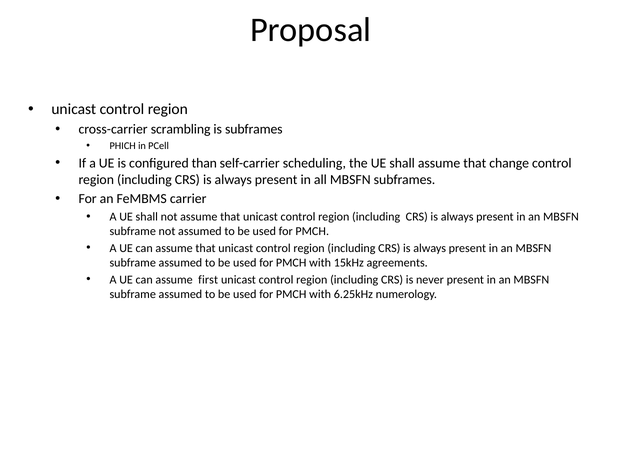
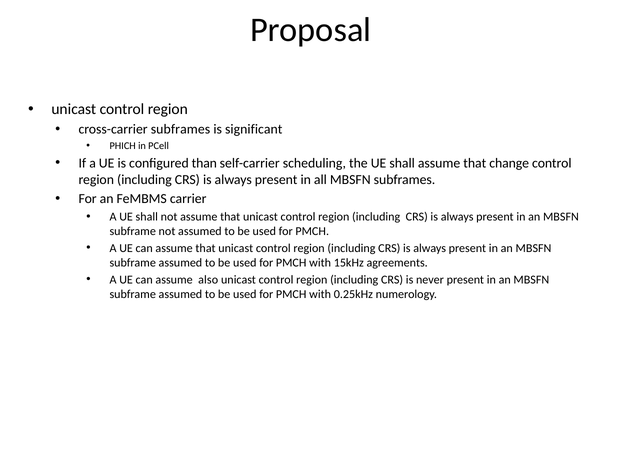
cross-carrier scrambling: scrambling -> subframes (181, 129)
is subframes: subframes -> significant (254, 129)
first: first -> also (208, 280)
6.25kHz: 6.25kHz -> 0.25kHz (353, 294)
